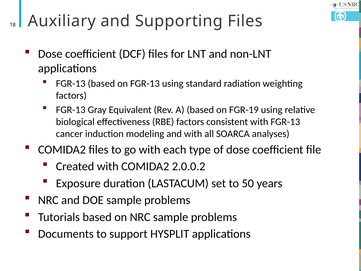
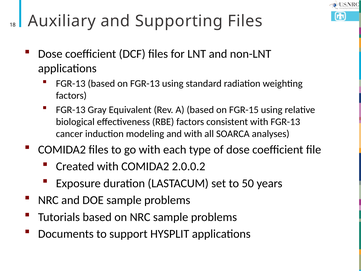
FGR-19: FGR-19 -> FGR-15 (244, 110)
